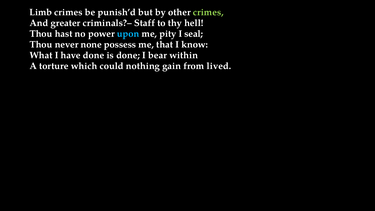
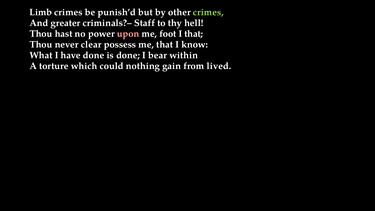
upon colour: light blue -> pink (128, 34)
pity: pity -> foot (168, 34)
I seal: seal -> that (194, 34)
none: none -> clear (91, 45)
